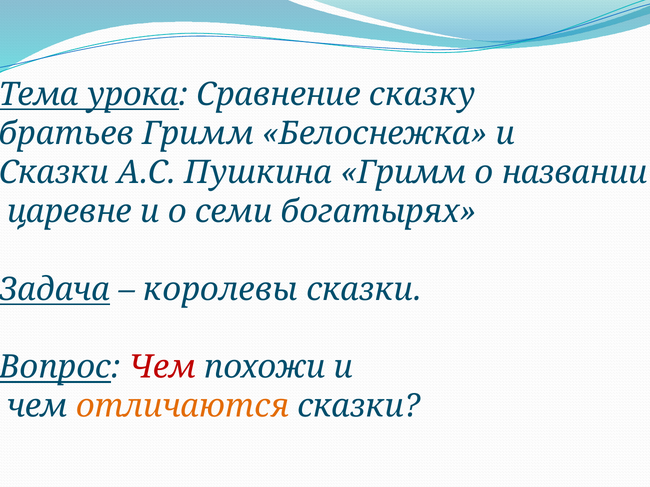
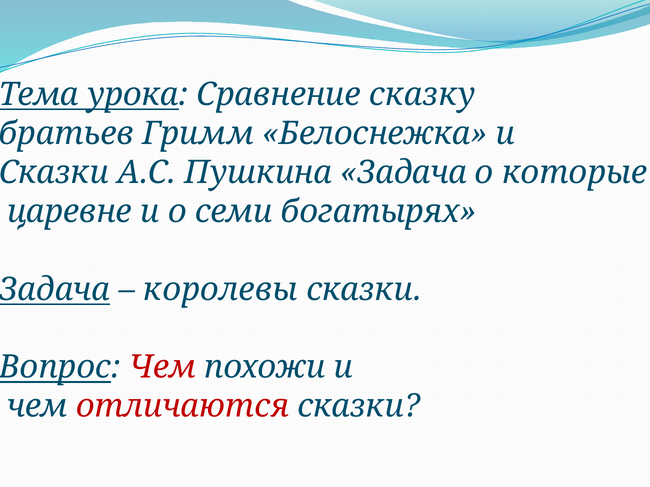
Пушкина Гримм: Гримм -> Задача (404, 173)
названии: названии -> которые (575, 173)
отличаются colour: orange -> red (183, 407)
